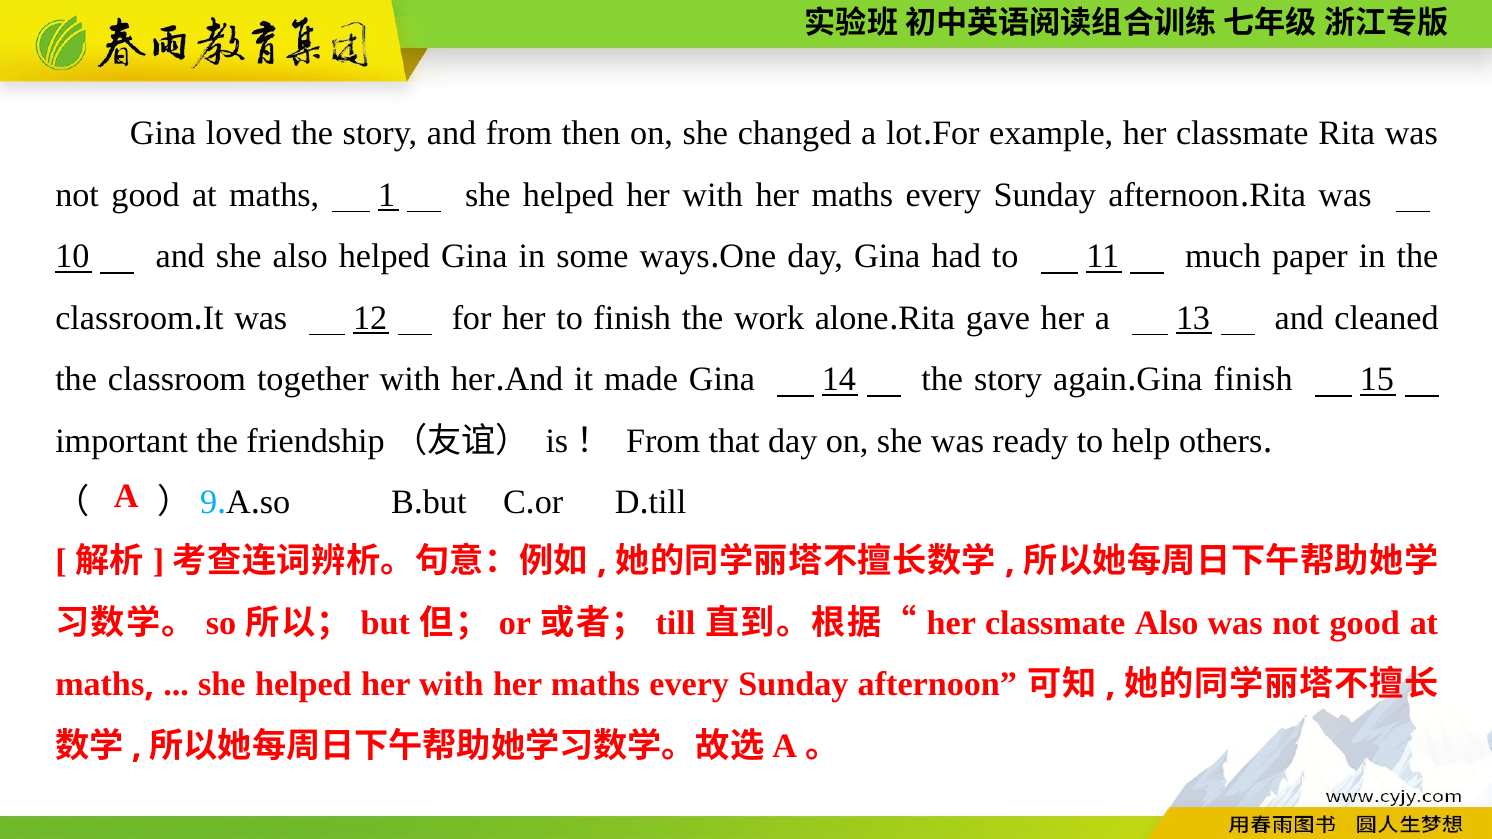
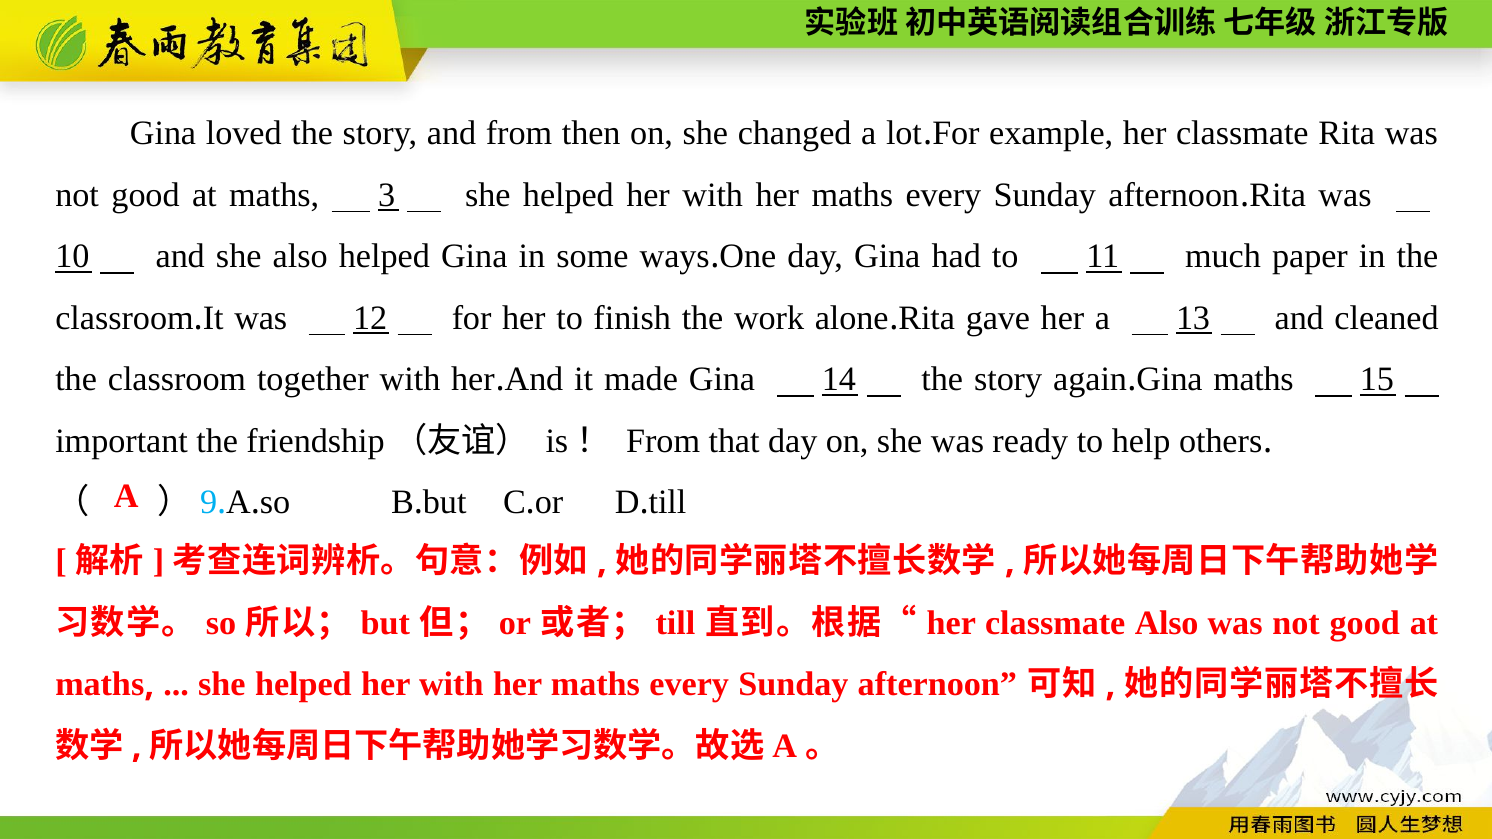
1: 1 -> 3 (387, 195)
Gina finish: finish -> maths (1254, 380)
